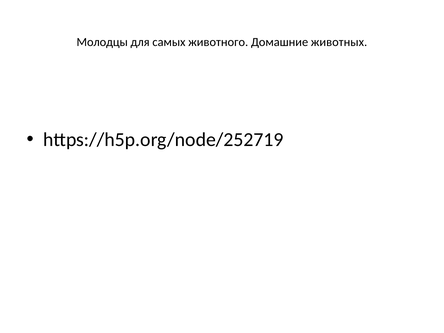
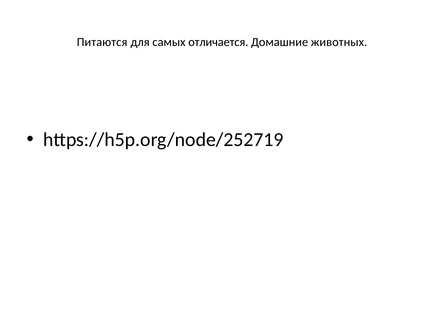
Молодцы: Молодцы -> Питаются (102, 42)
животного: животного -> отличается (218, 42)
